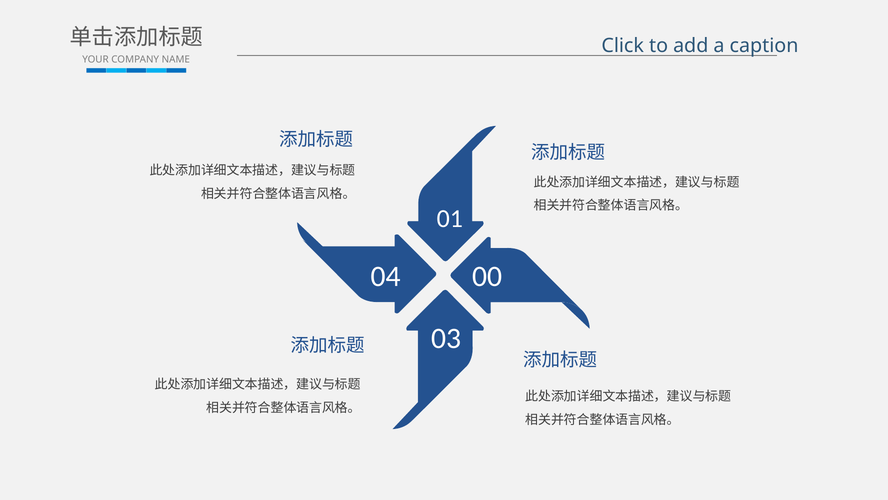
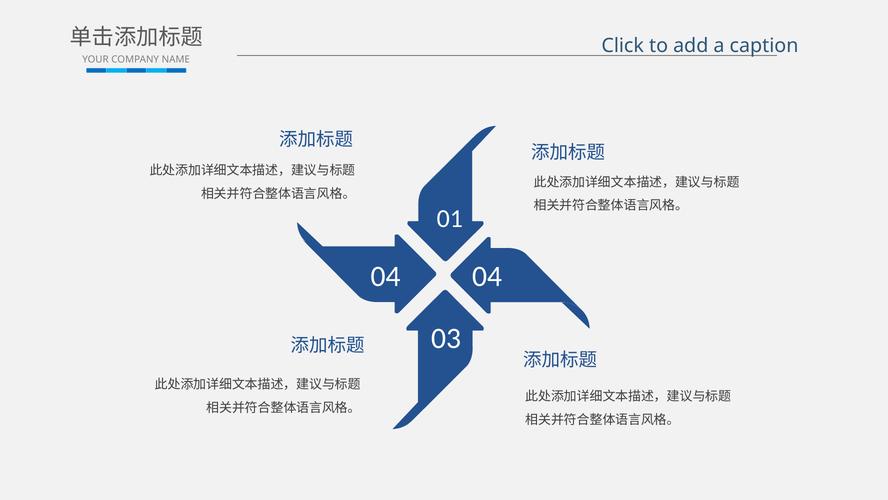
04 00: 00 -> 04 (487, 276)
